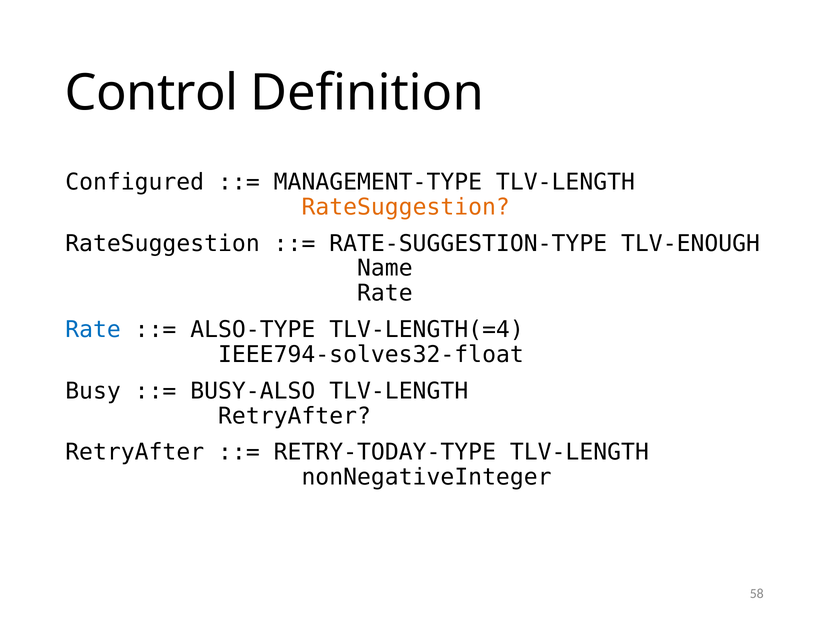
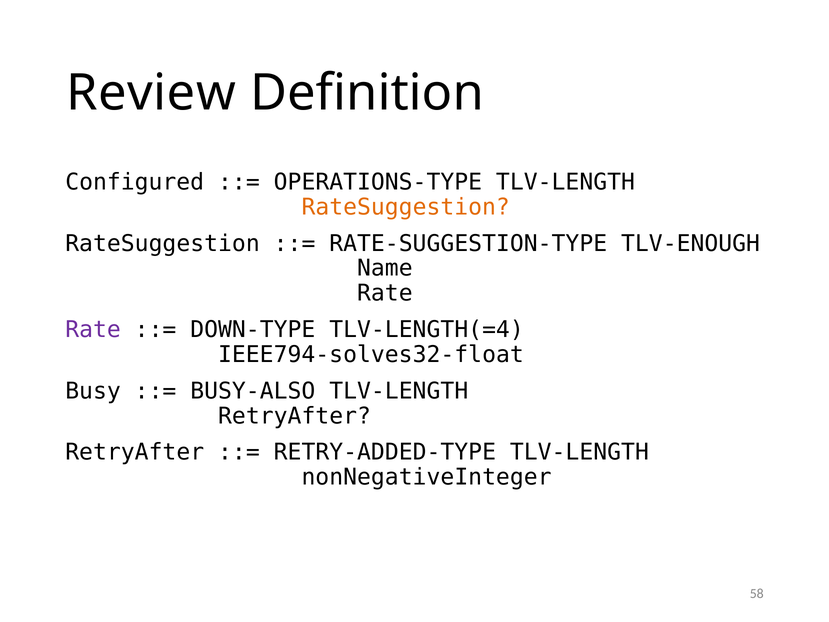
Control: Control -> Review (151, 93)
MANAGEMENT-TYPE: MANAGEMENT-TYPE -> OPERATIONS-TYPE (378, 182)
Rate colour: blue -> purple (93, 330)
ALSO-TYPE: ALSO-TYPE -> DOWN-TYPE (253, 330)
RETRY-TODAY-TYPE: RETRY-TODAY-TYPE -> RETRY-ADDED-TYPE (385, 452)
